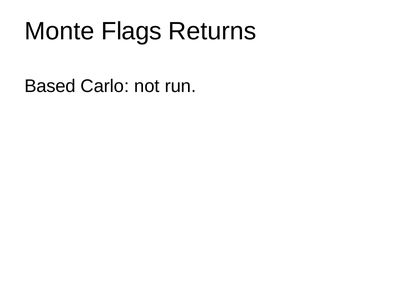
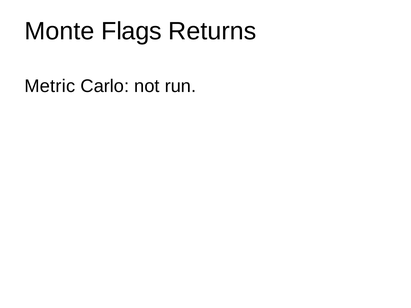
Based: Based -> Metric (50, 86)
